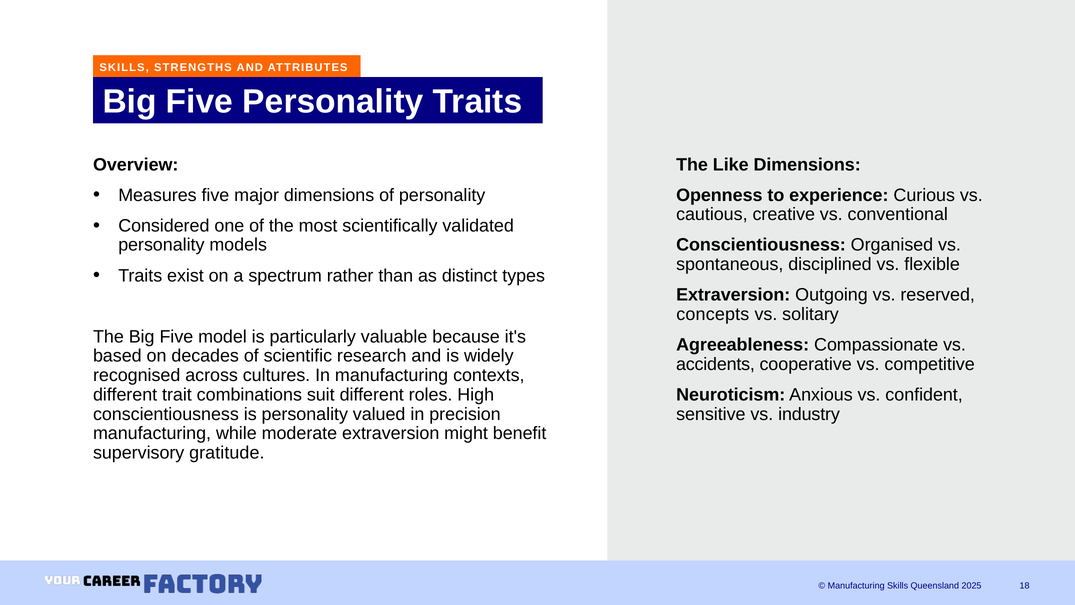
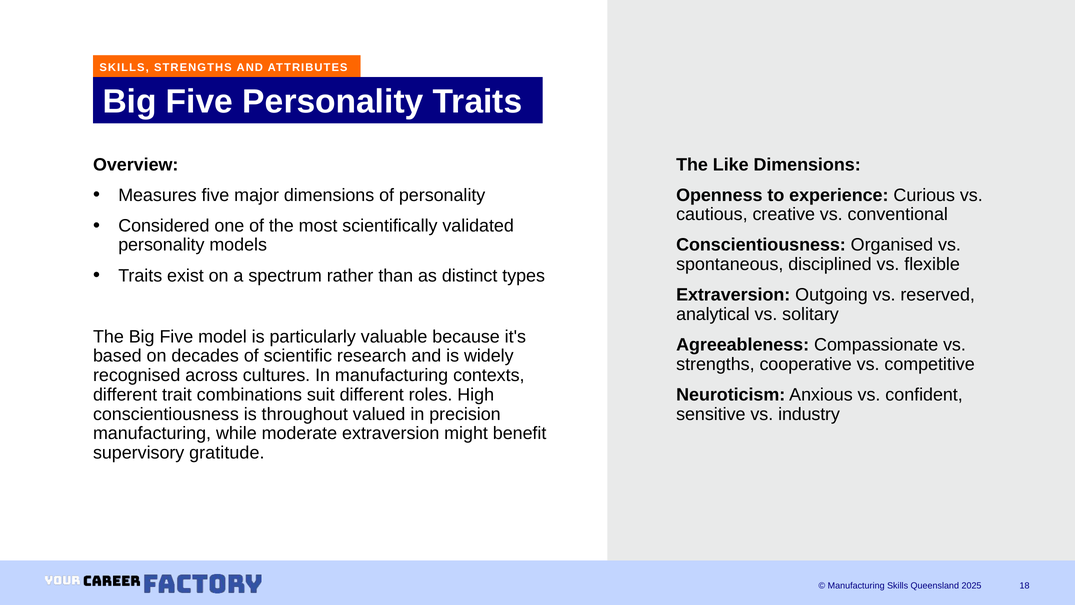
concepts: concepts -> analytical (713, 314)
accidents: accidents -> strengths (715, 364)
is personality: personality -> throughout (305, 414)
